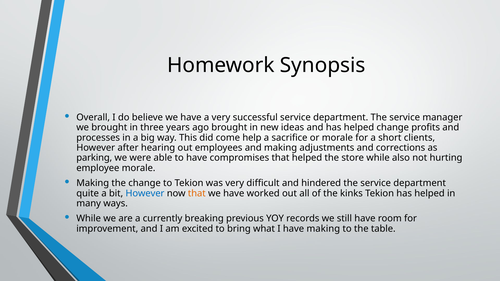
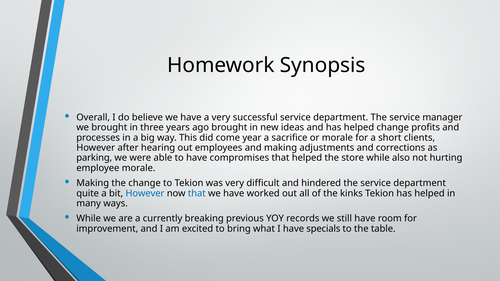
help: help -> year (252, 138)
that colour: orange -> blue (197, 193)
have making: making -> specials (323, 229)
